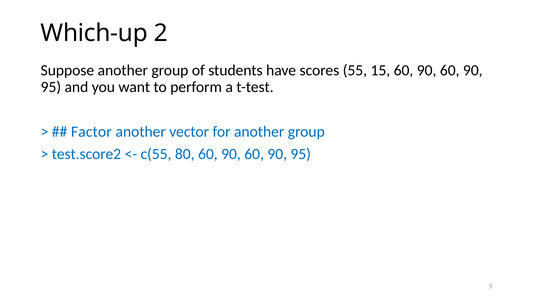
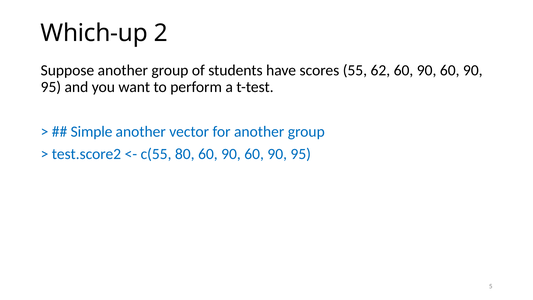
15: 15 -> 62 (380, 70)
Factor: Factor -> Simple (92, 132)
